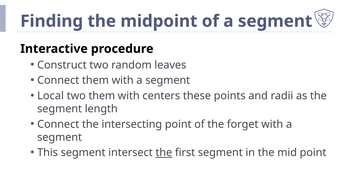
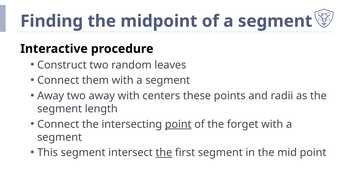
Local: Local -> Away (51, 96)
two them: them -> away (102, 96)
point underline: none -> present (178, 124)
